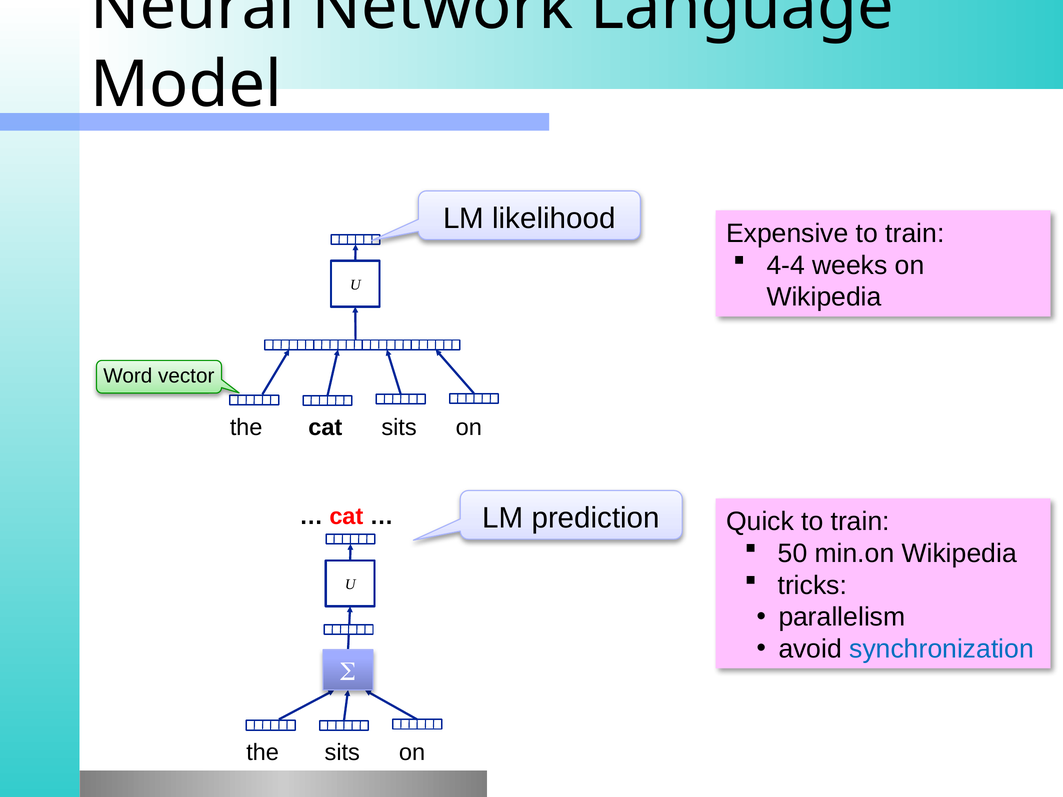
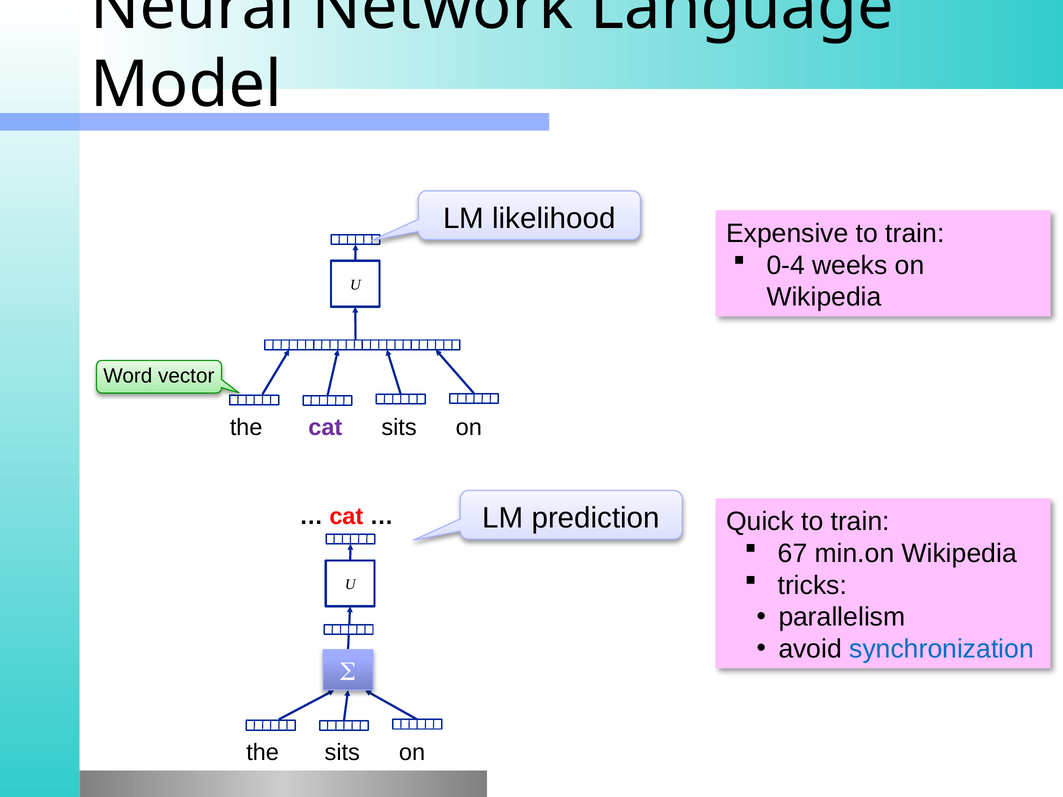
4-4: 4-4 -> 0-4 (786, 265)
cat colour: black -> purple (325, 428)
50: 50 -> 67 (793, 554)
